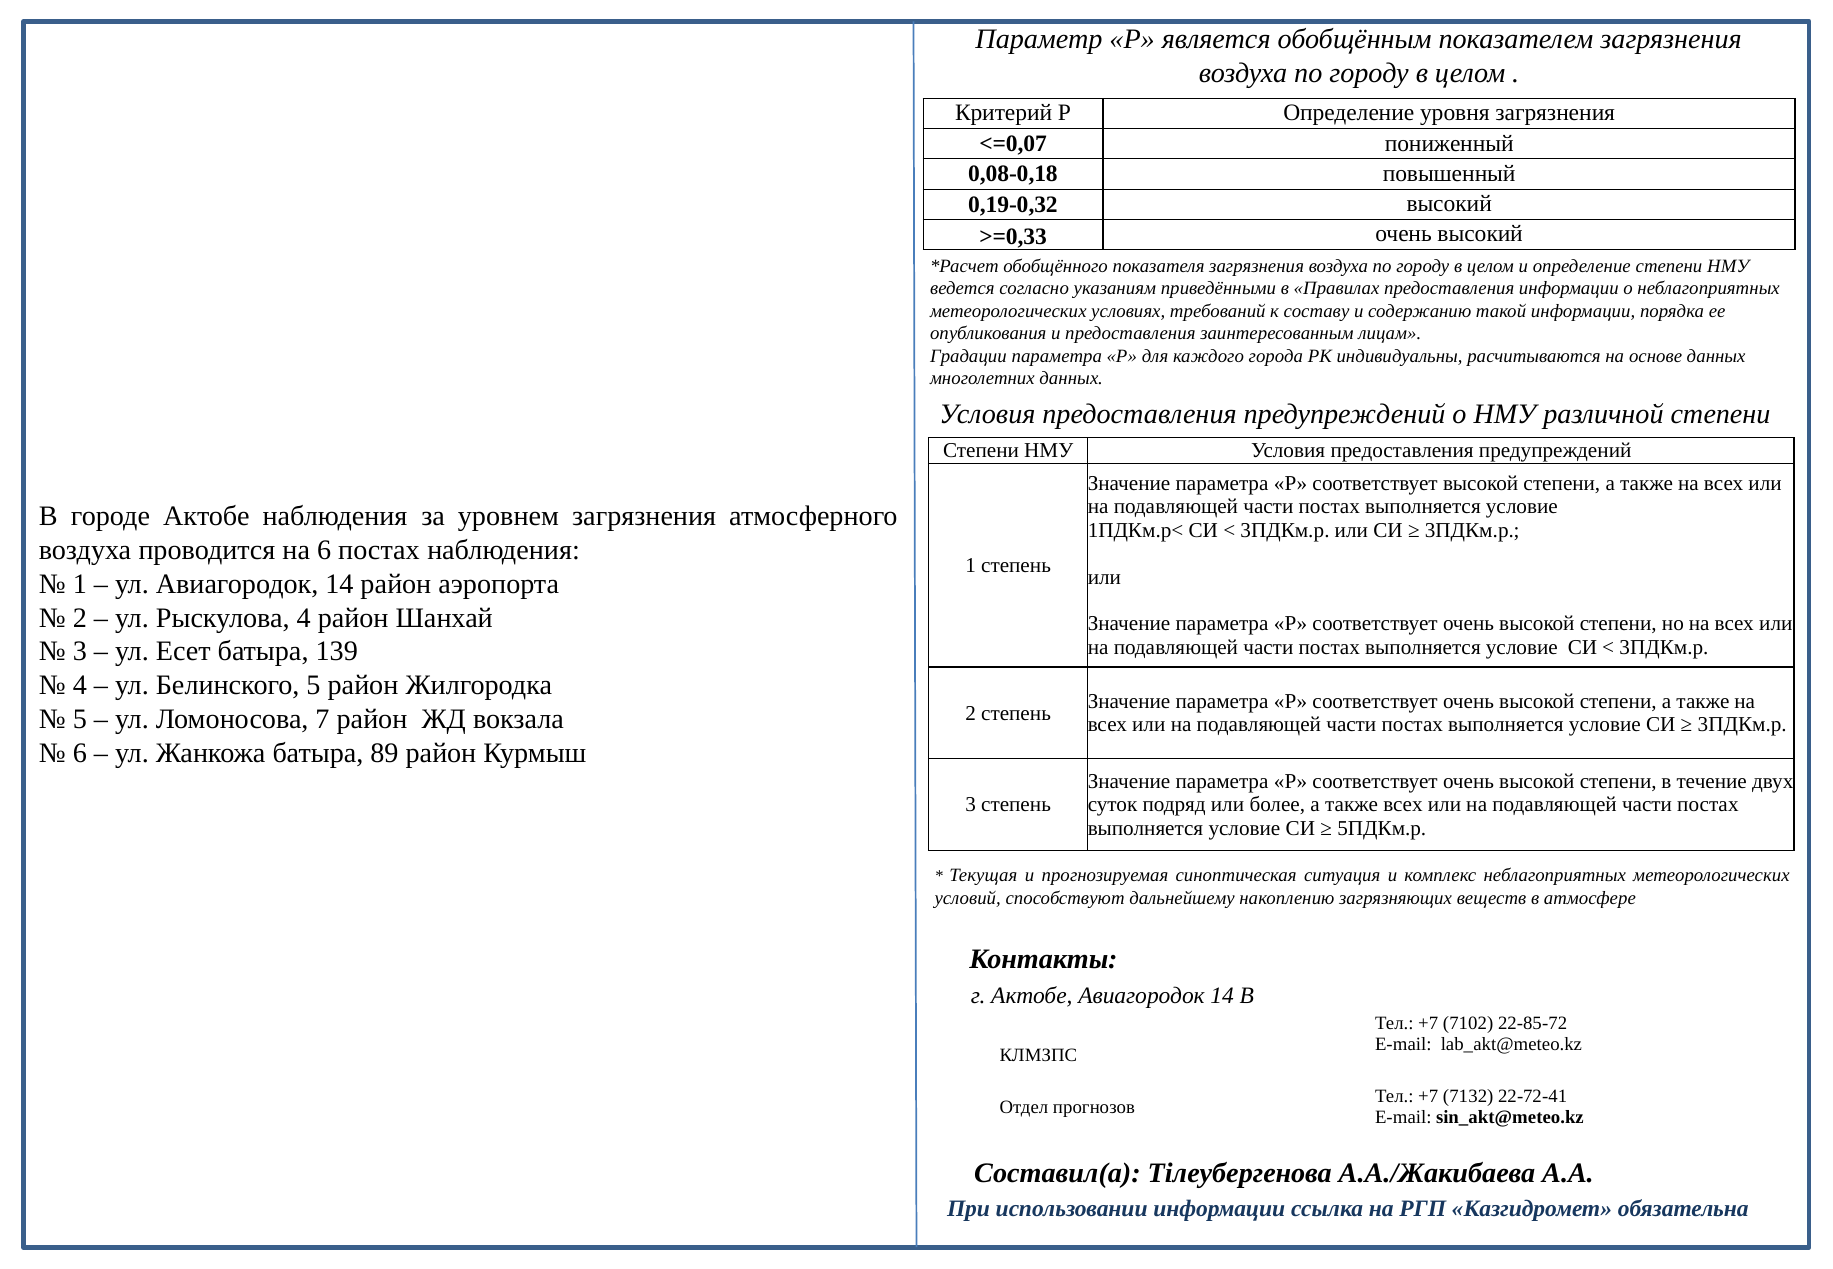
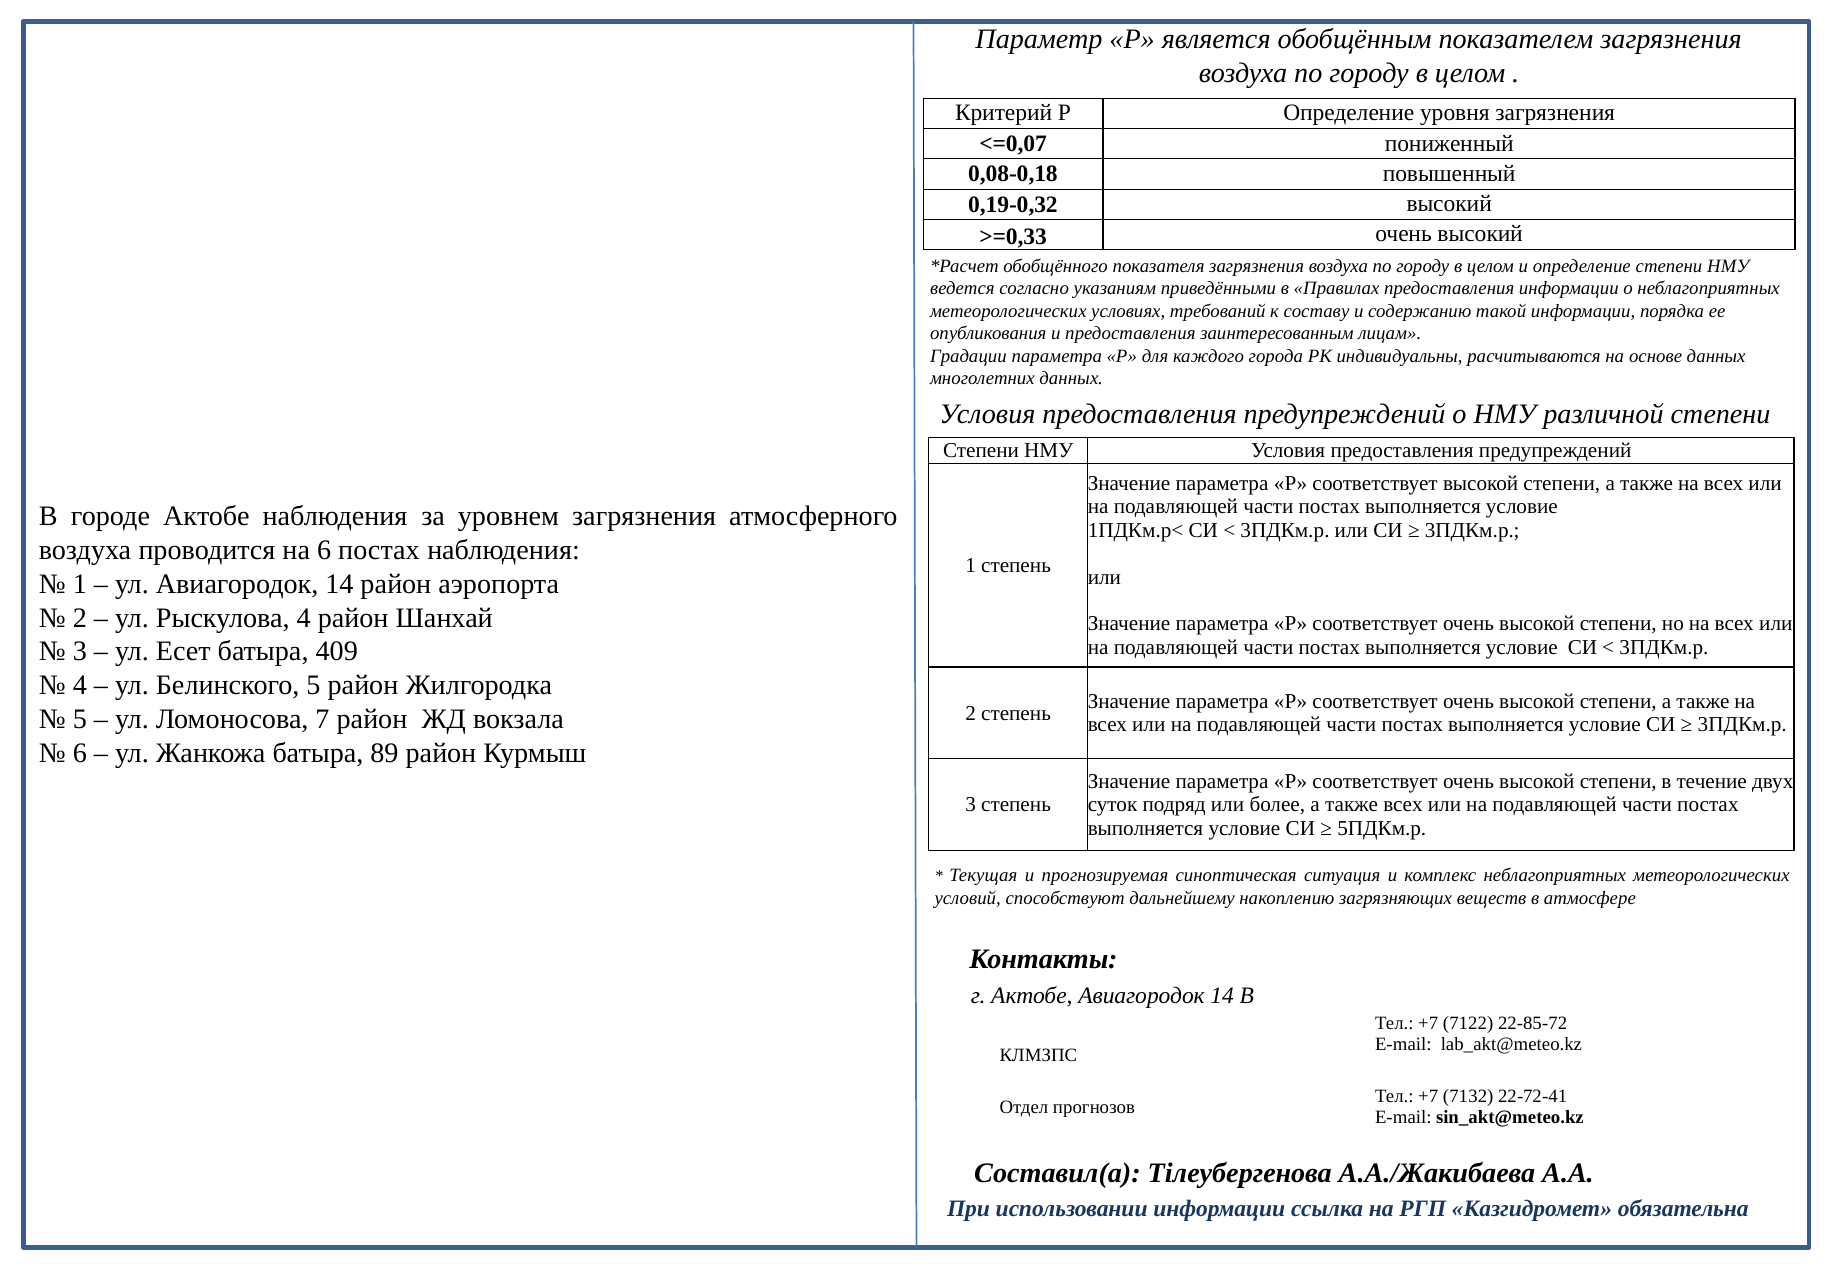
139: 139 -> 409 (337, 652)
7102: 7102 -> 7122 (1468, 1024)
